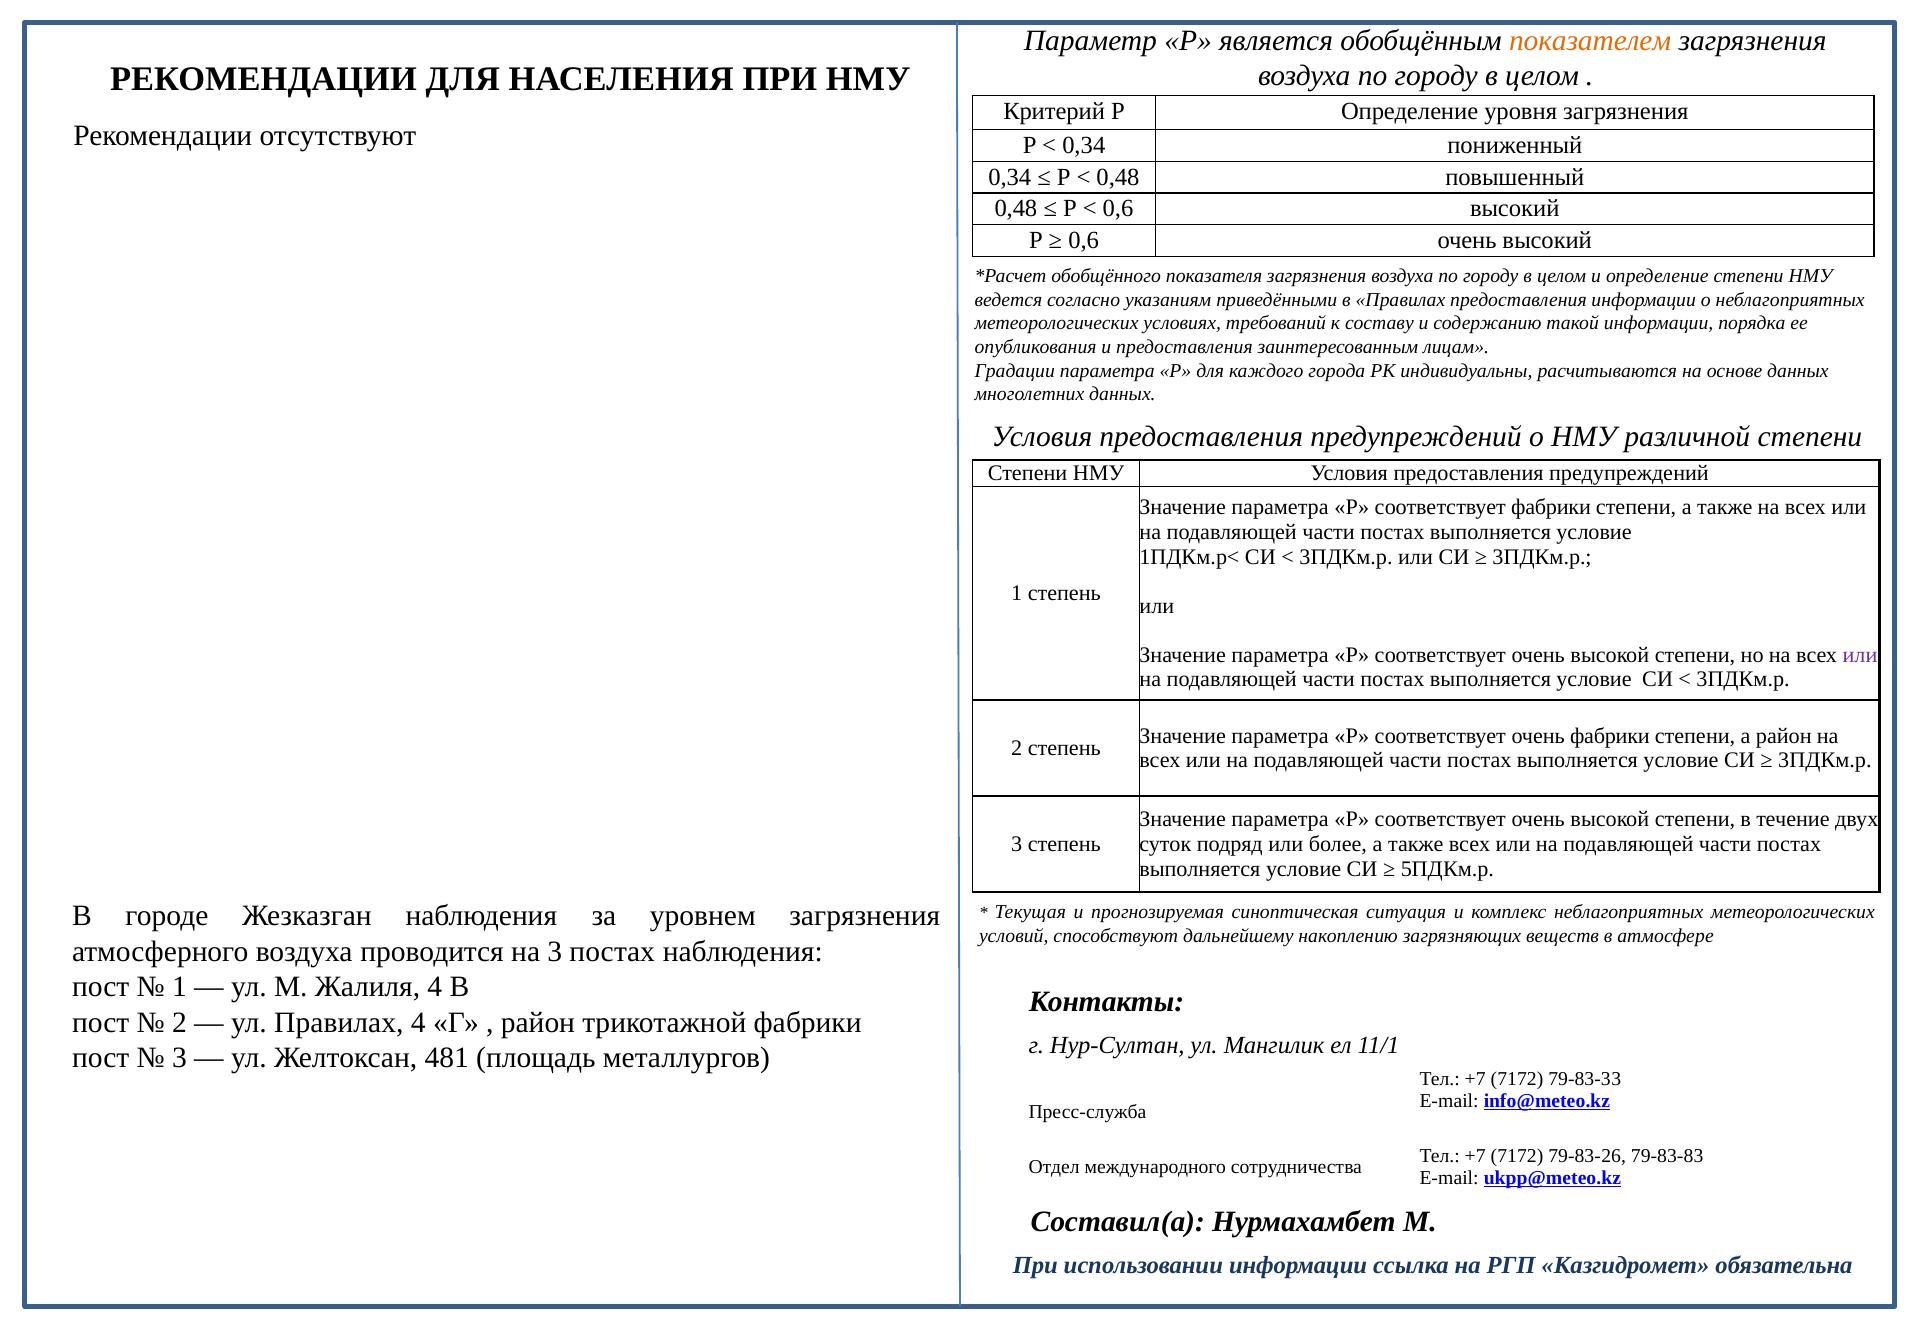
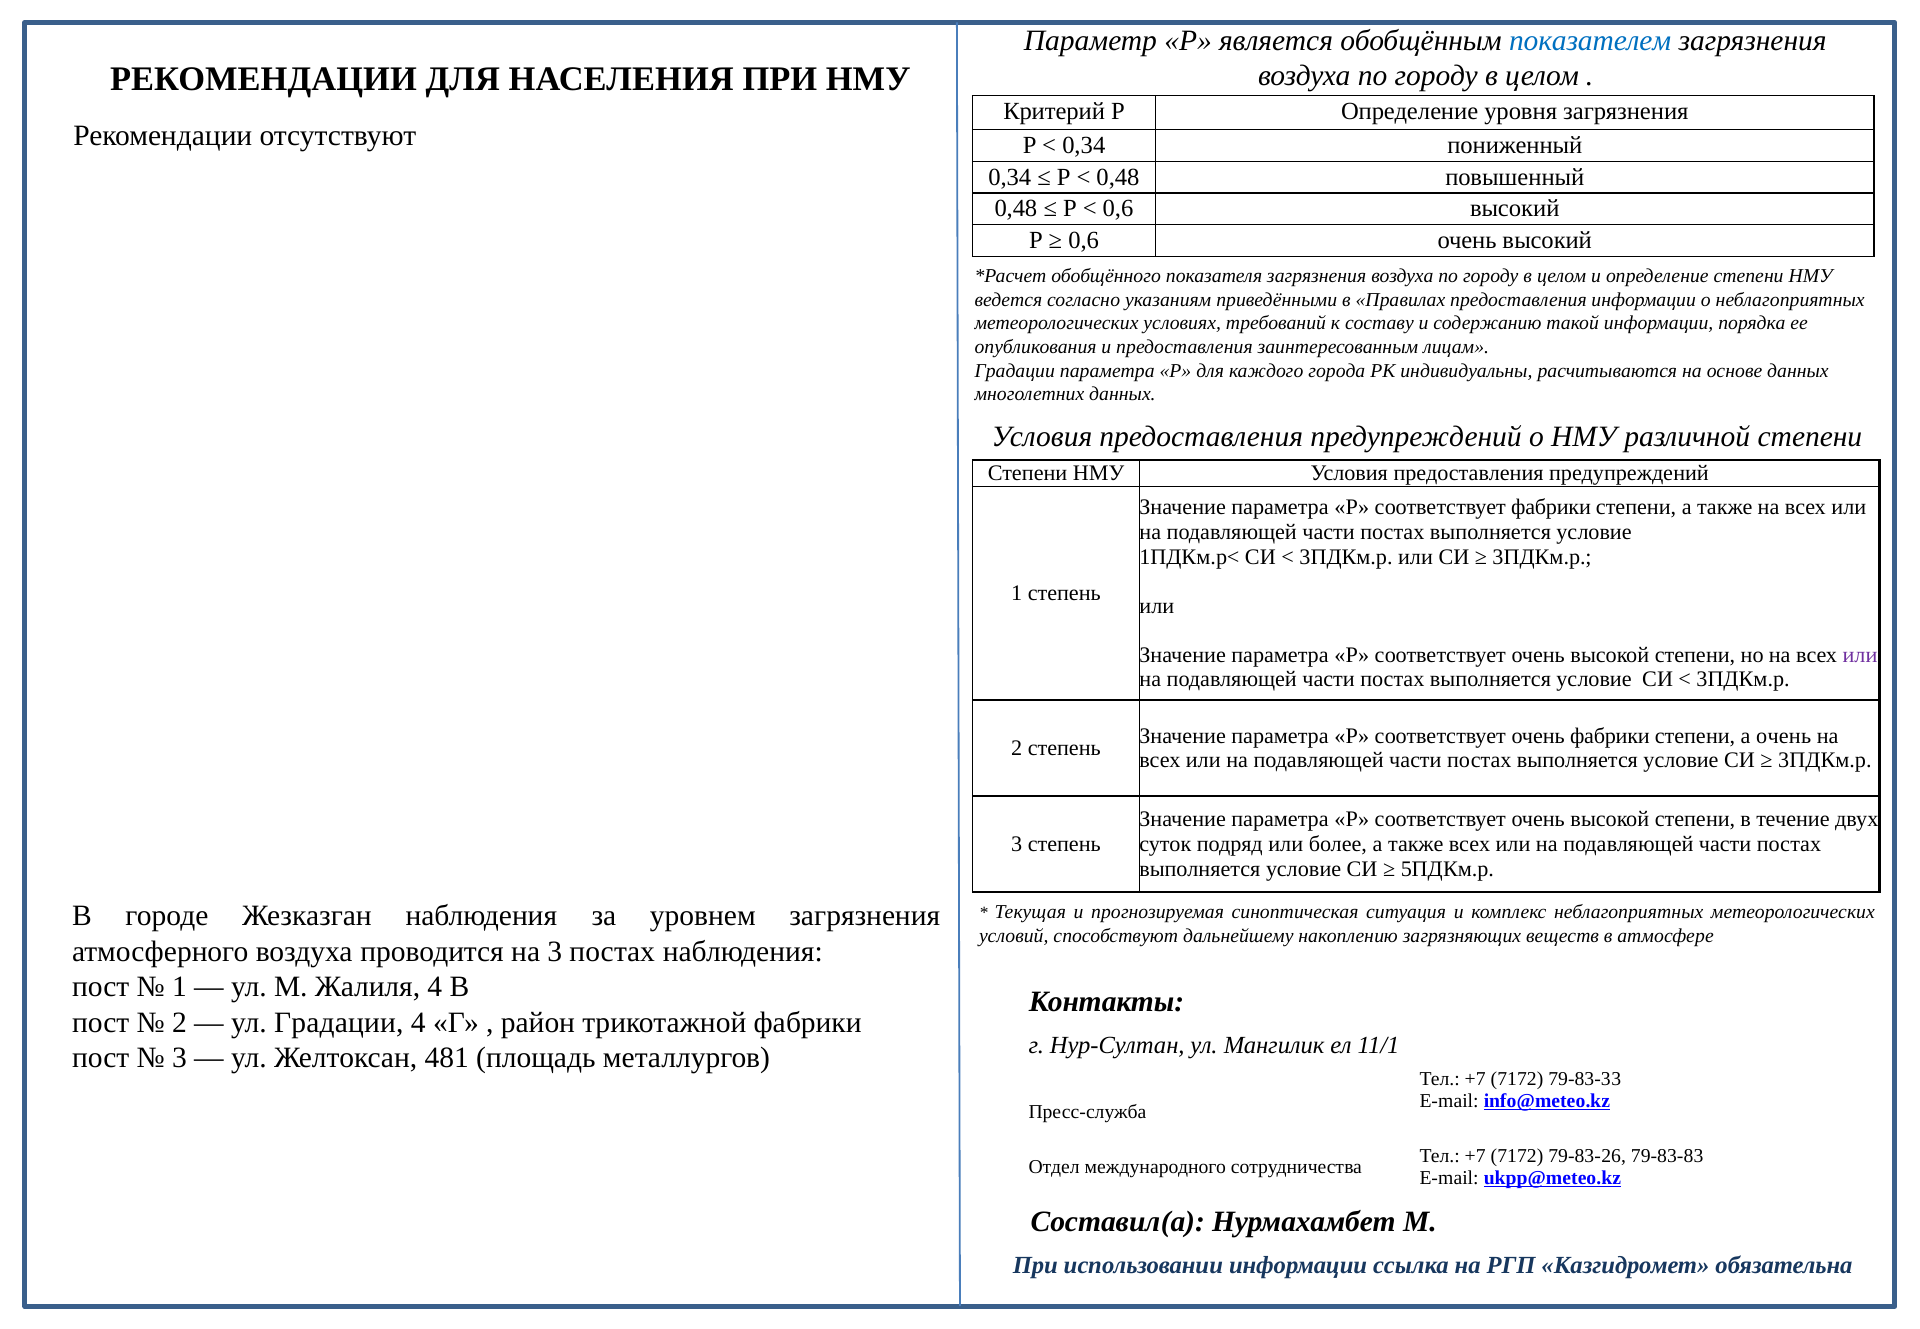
показателем colour: orange -> blue (1590, 40)
а район: район -> очень (1784, 736)
ул Правилах: Правилах -> Градации (339, 1023)
